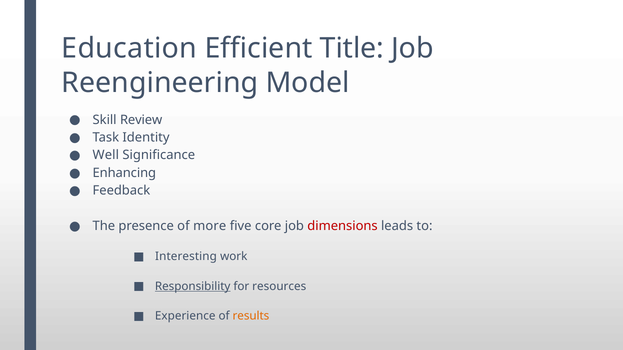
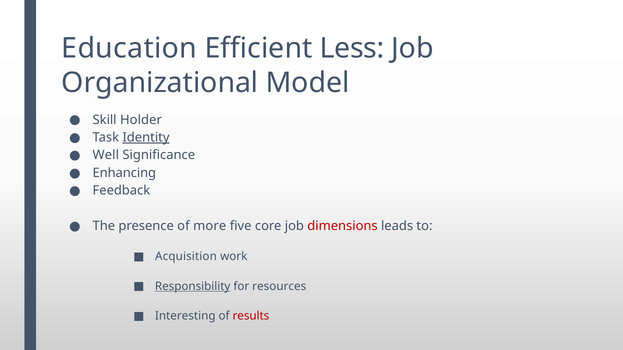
Title: Title -> Less (352, 49)
Reengineering: Reengineering -> Organizational (160, 83)
Review: Review -> Holder (141, 120)
Identity underline: none -> present (146, 138)
Interesting: Interesting -> Acquisition (186, 257)
Experience: Experience -> Interesting (185, 316)
results colour: orange -> red (251, 316)
